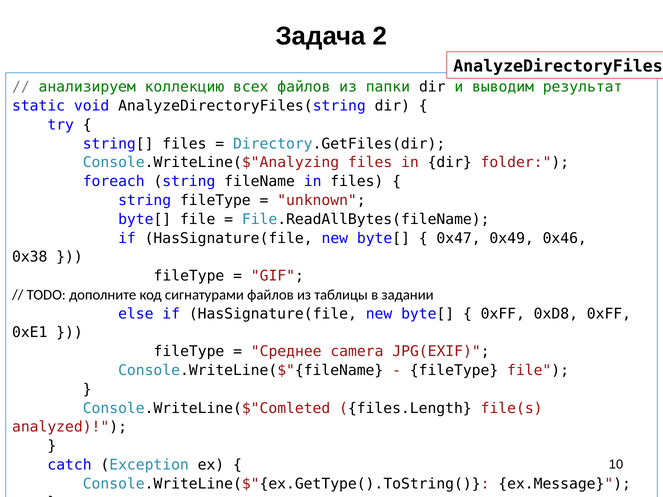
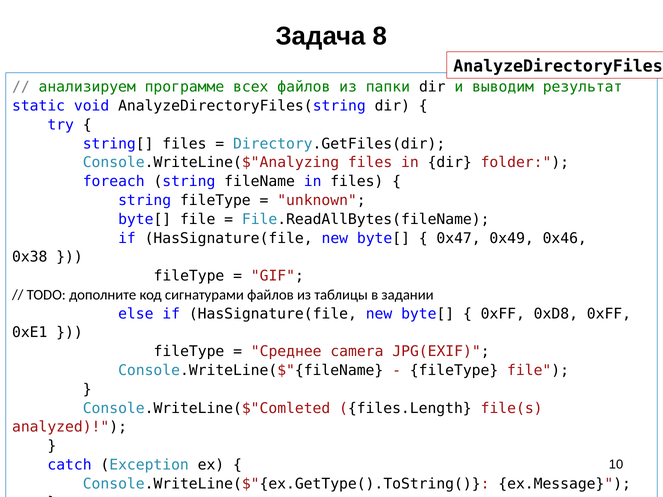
2: 2 -> 8 (380, 36)
коллекцию: коллекцию -> программе (184, 87)
